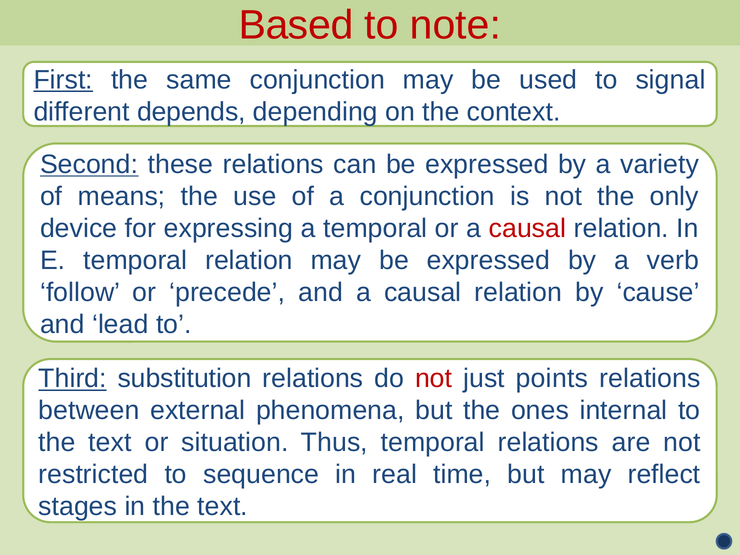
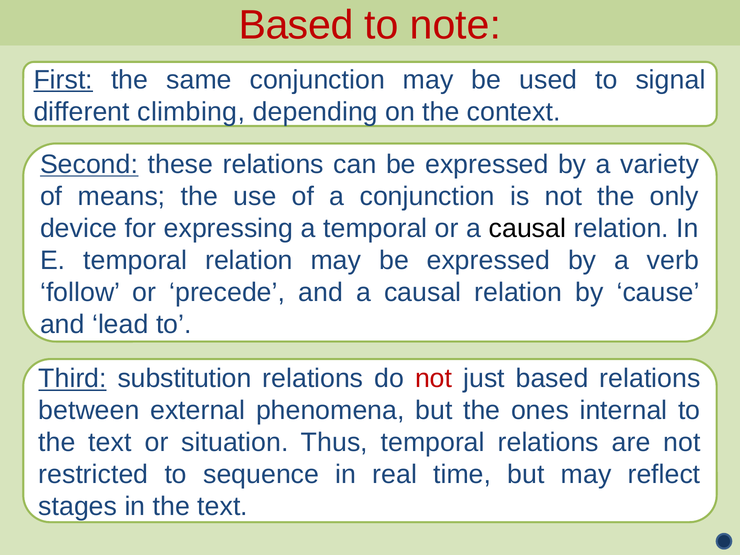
depends: depends -> climbing (191, 112)
causal colour: red -> black (527, 228)
just points: points -> based (552, 378)
